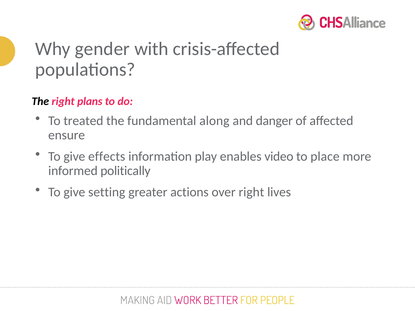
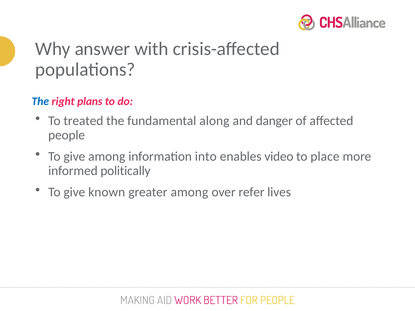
gender: gender -> answer (102, 49)
The colour: black -> blue (40, 101)
ensure: ensure -> people (67, 135)
give effects: effects -> among (107, 157)
play: play -> into (206, 157)
setting: setting -> known (107, 192)
greater actions: actions -> among (189, 192)
over right: right -> refer (252, 192)
